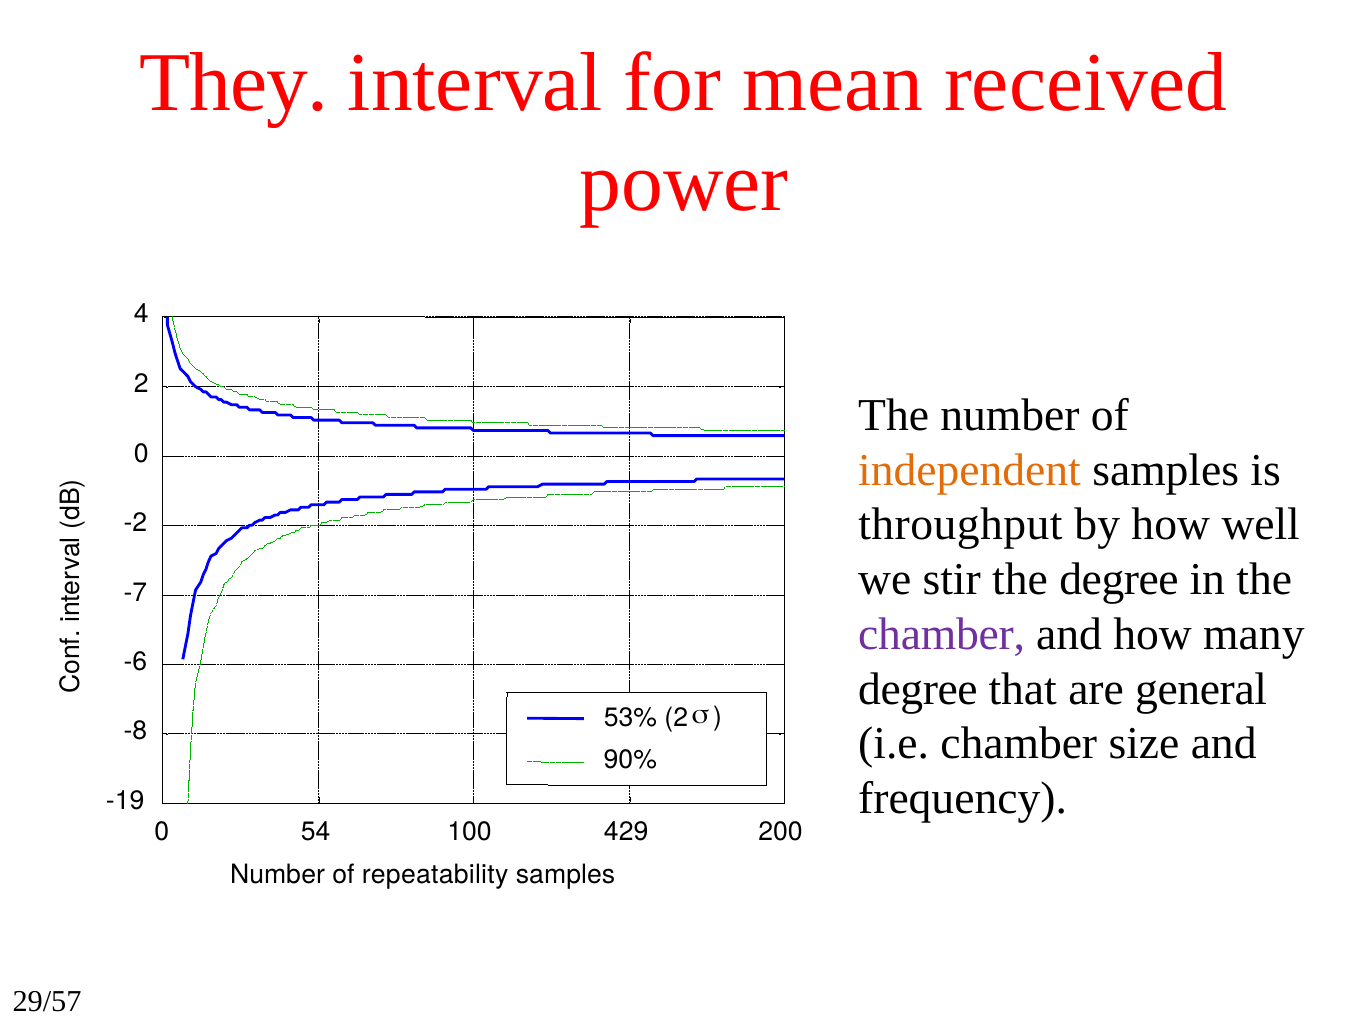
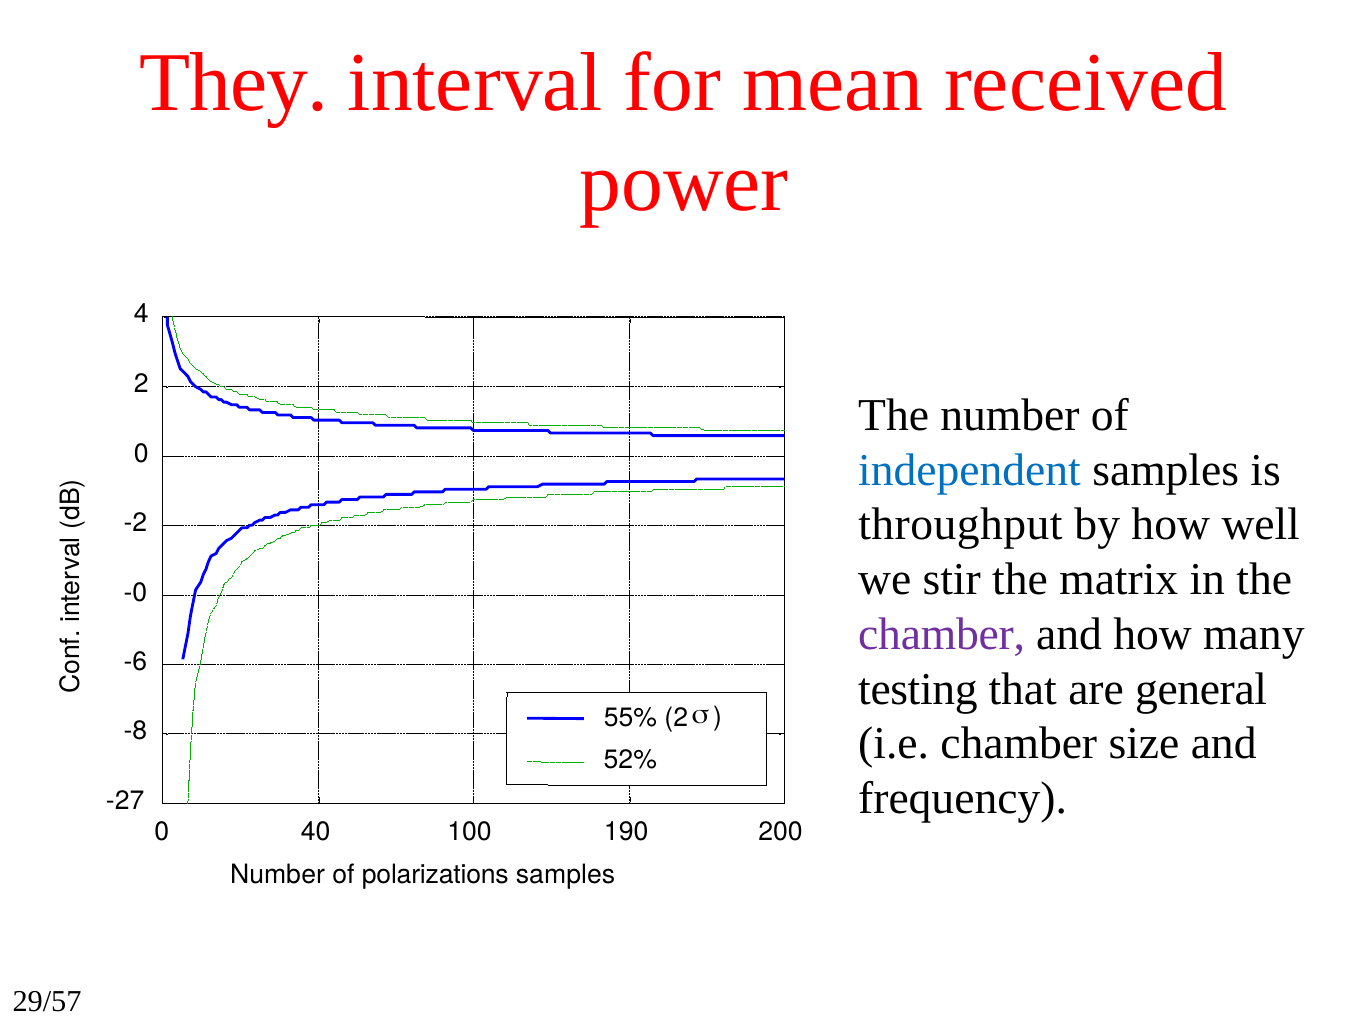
independent colour: orange -> blue (970, 470)
the degree: degree -> matrix (1119, 580)
-7: -7 -> -0 (135, 592)
degree: degree -> testing (918, 689)
53%: 53% -> 55% (631, 718)
90%: 90% -> 52% (630, 759)
-19: -19 -> -27 (125, 800)
54: 54 -> 40 (316, 832)
429: 429 -> 190 (626, 832)
repeatability: repeatability -> polarizations (435, 875)
